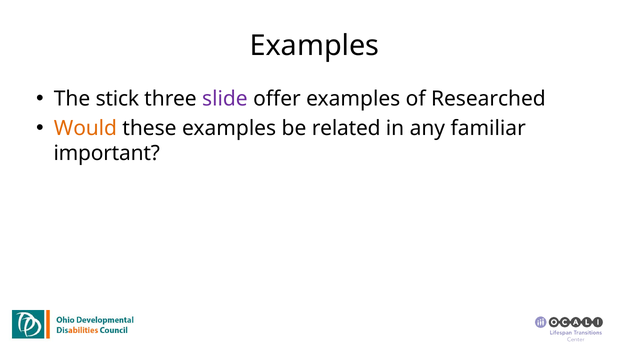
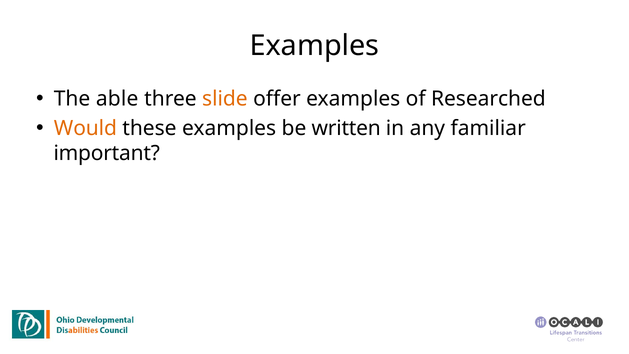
stick: stick -> able (117, 99)
slide colour: purple -> orange (225, 99)
related: related -> written (346, 128)
